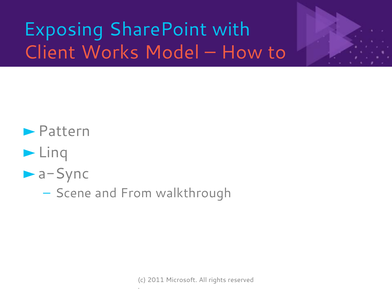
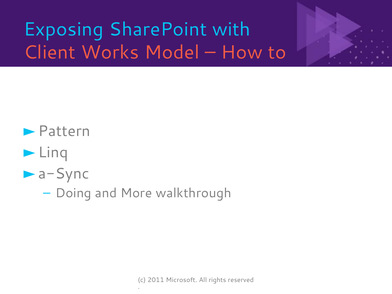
Scene: Scene -> Doing (73, 193)
From: From -> More (136, 193)
